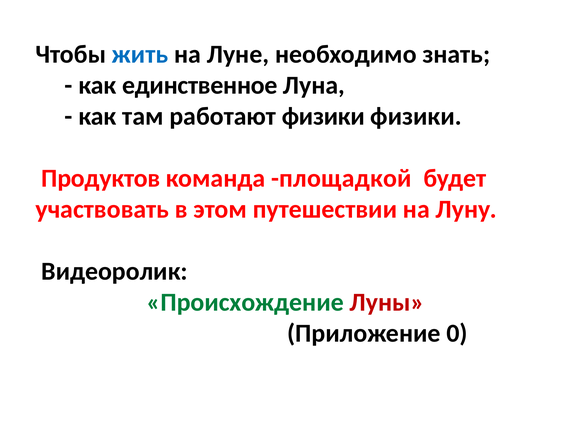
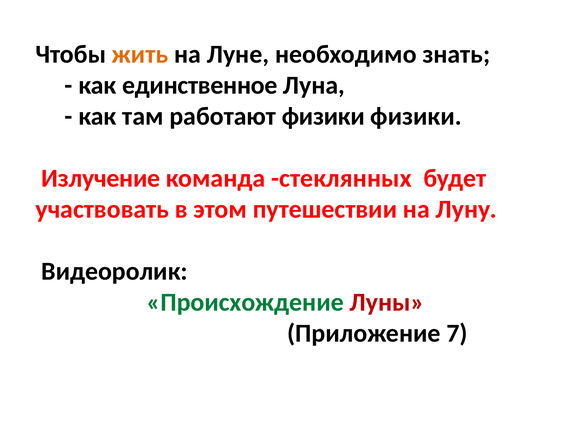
жить colour: blue -> orange (140, 54)
Продуктов: Продуктов -> Излучение (101, 178)
площадкой: площадкой -> стеклянных (341, 178)
0: 0 -> 7 (457, 334)
